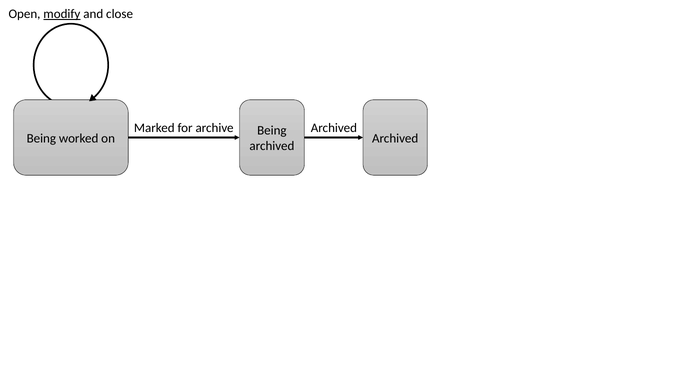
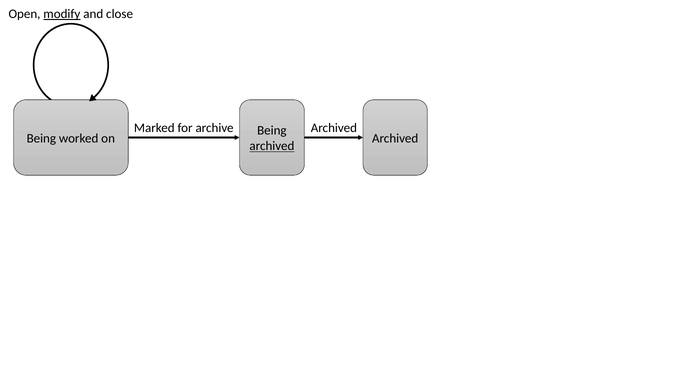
archived underline: none -> present (272, 146)
